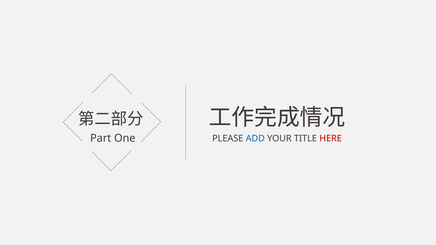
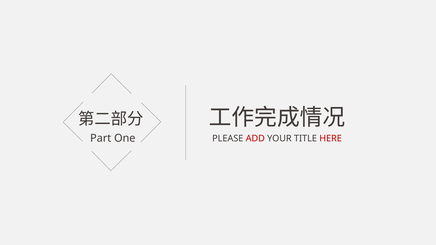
ADD colour: blue -> red (255, 139)
